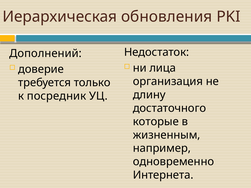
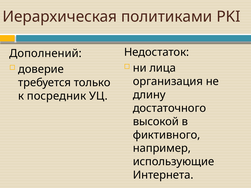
обновления: обновления -> политиками (167, 17)
которые: которые -> высокой (156, 122)
жизненным: жизненным -> фиктивного (167, 135)
одновременно: одновременно -> использующие (173, 162)
